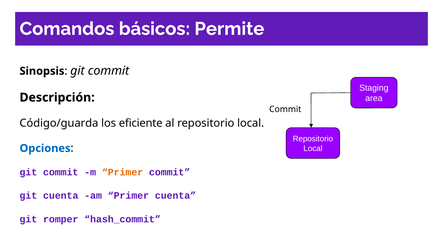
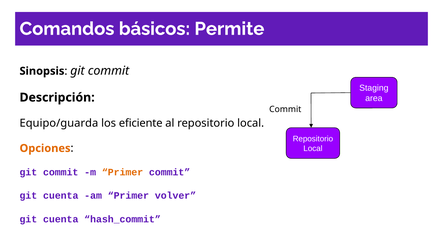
Código/guarda: Código/guarda -> Equipo/guarda (59, 123)
Opciones colour: blue -> orange (45, 148)
Primer cuenta: cuenta -> volver (175, 196)
romper: romper -> cuenta (61, 219)
